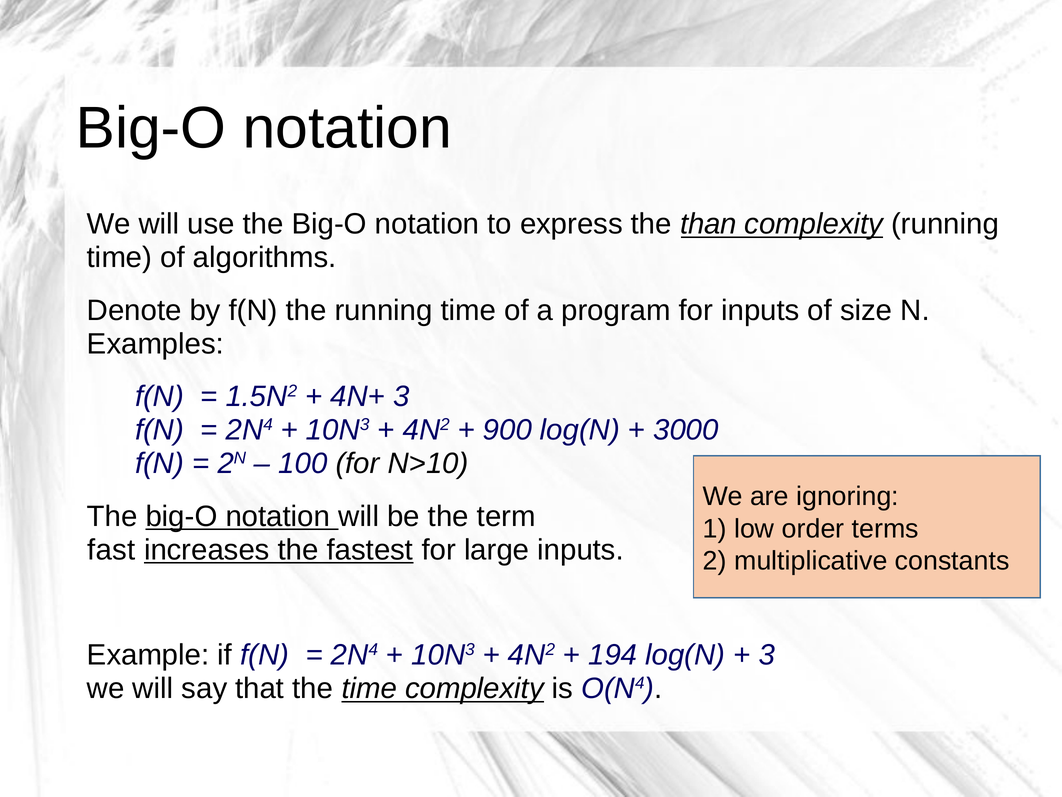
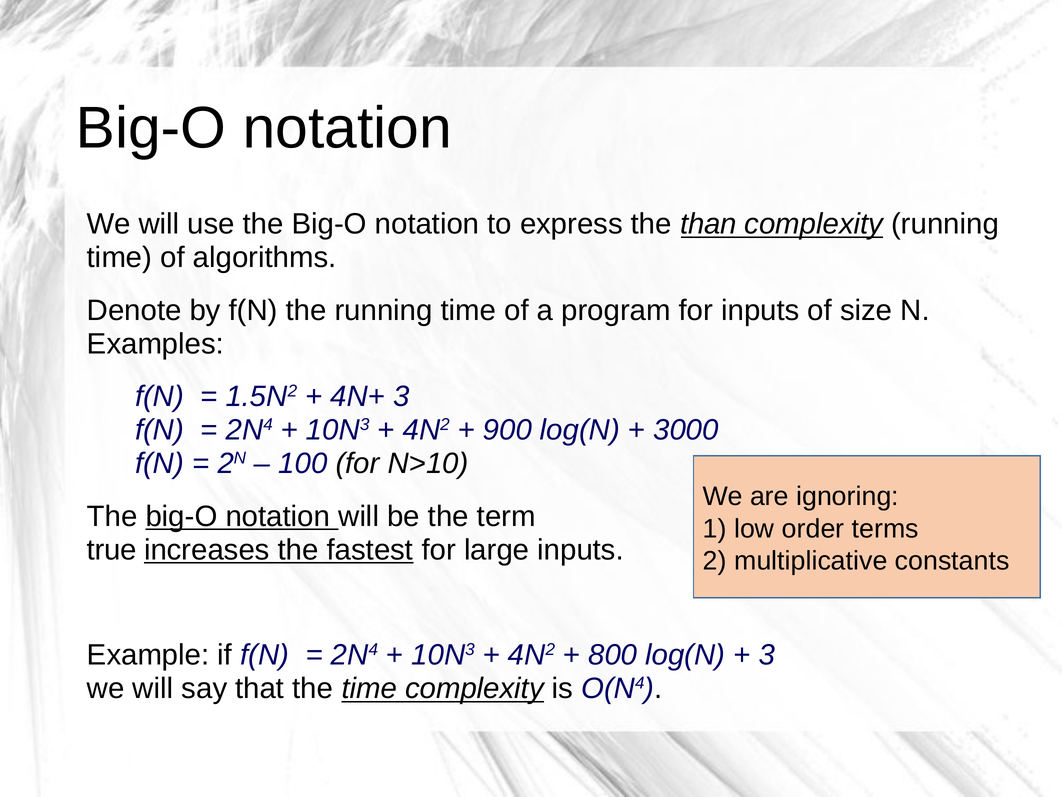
fast: fast -> true (112, 549)
194: 194 -> 800 (613, 655)
